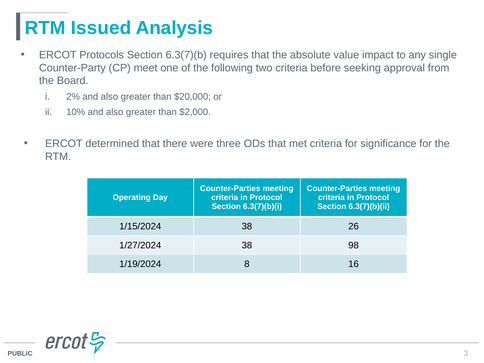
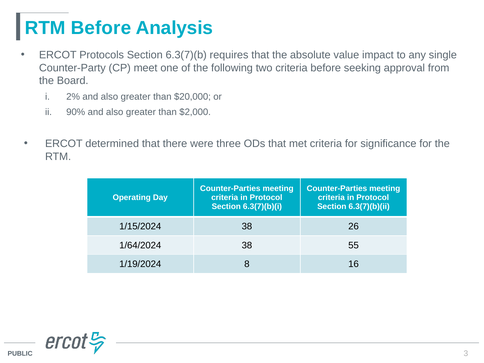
RTM Issued: Issued -> Before (101, 28)
10%: 10% -> 90% (76, 112)
1/27/2024: 1/27/2024 -> 1/64/2024 (140, 245)
98: 98 -> 55 (354, 245)
